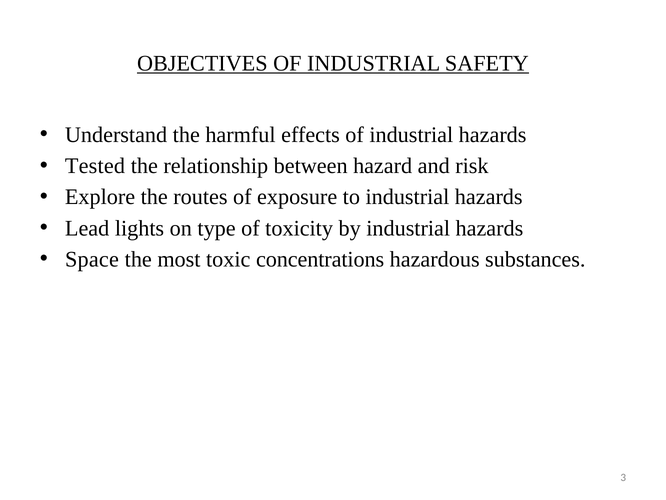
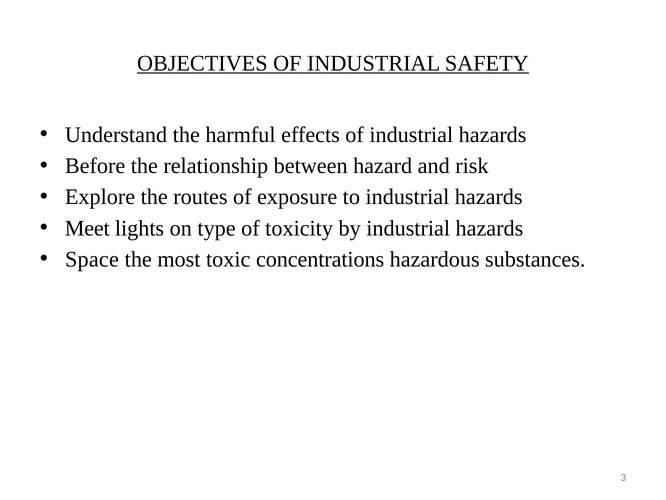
Tested: Tested -> Before (95, 166)
Lead: Lead -> Meet (87, 228)
